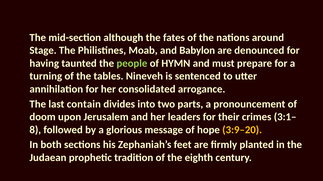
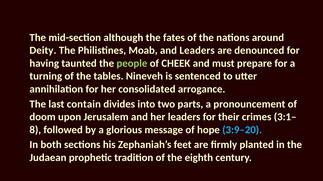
Stage: Stage -> Deity (43, 51)
and Babylon: Babylon -> Leaders (197, 51)
HYMN: HYMN -> CHEEK (176, 64)
3:9–20 colour: yellow -> light blue (242, 130)
